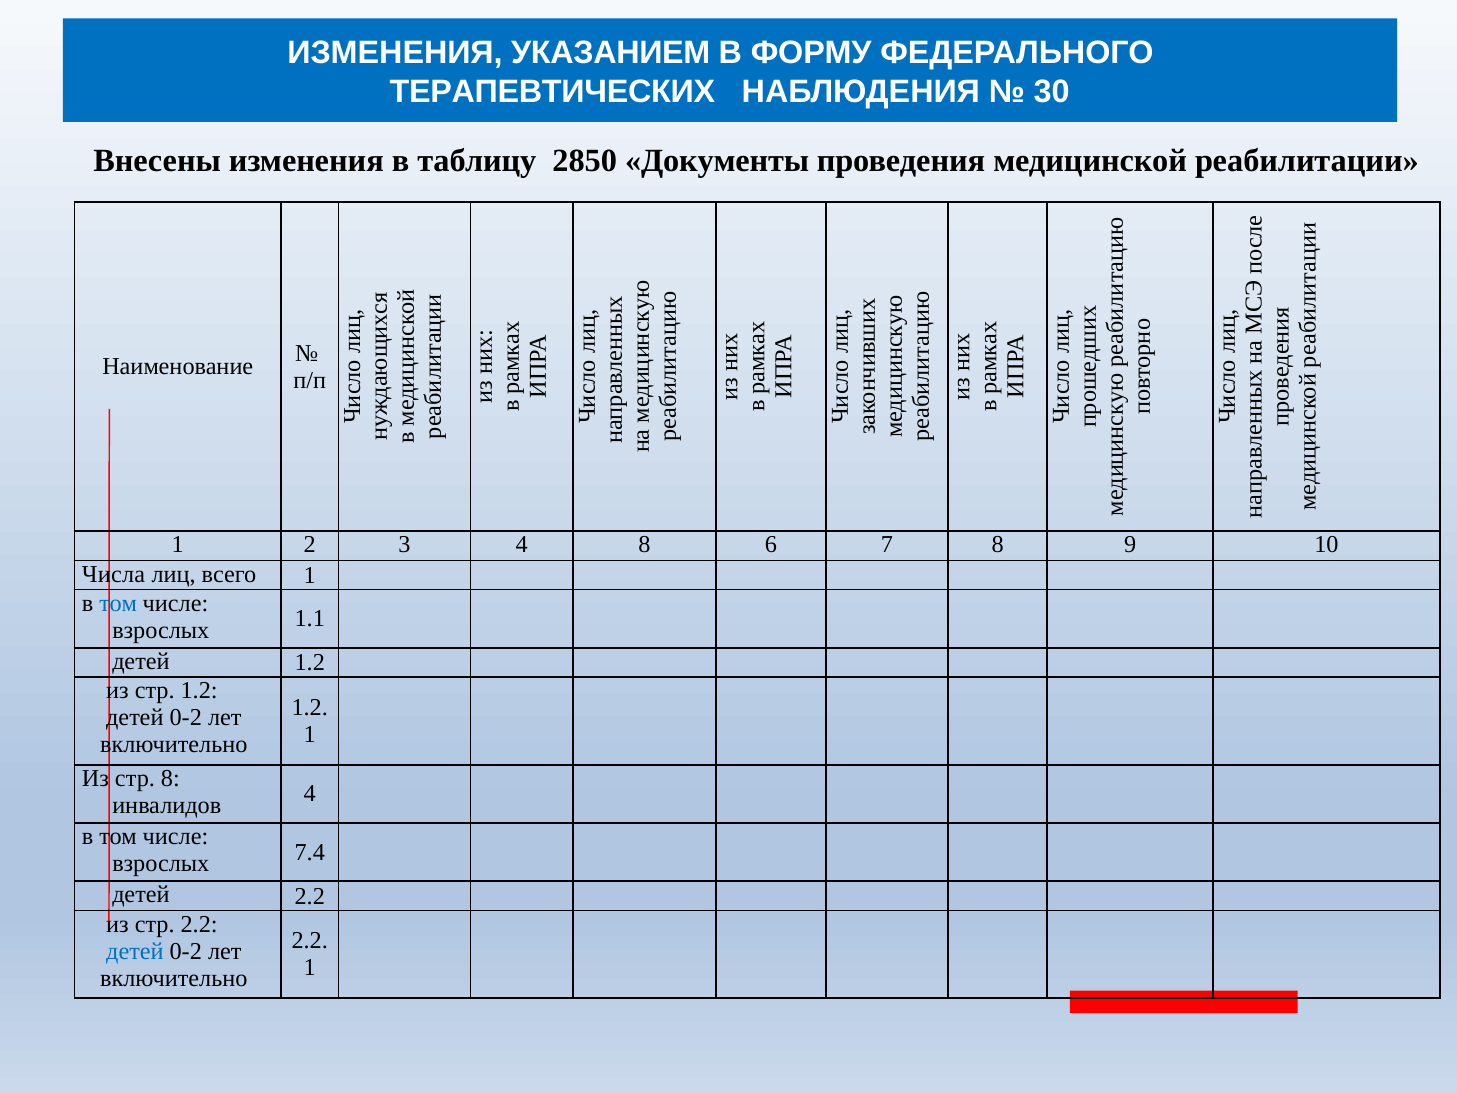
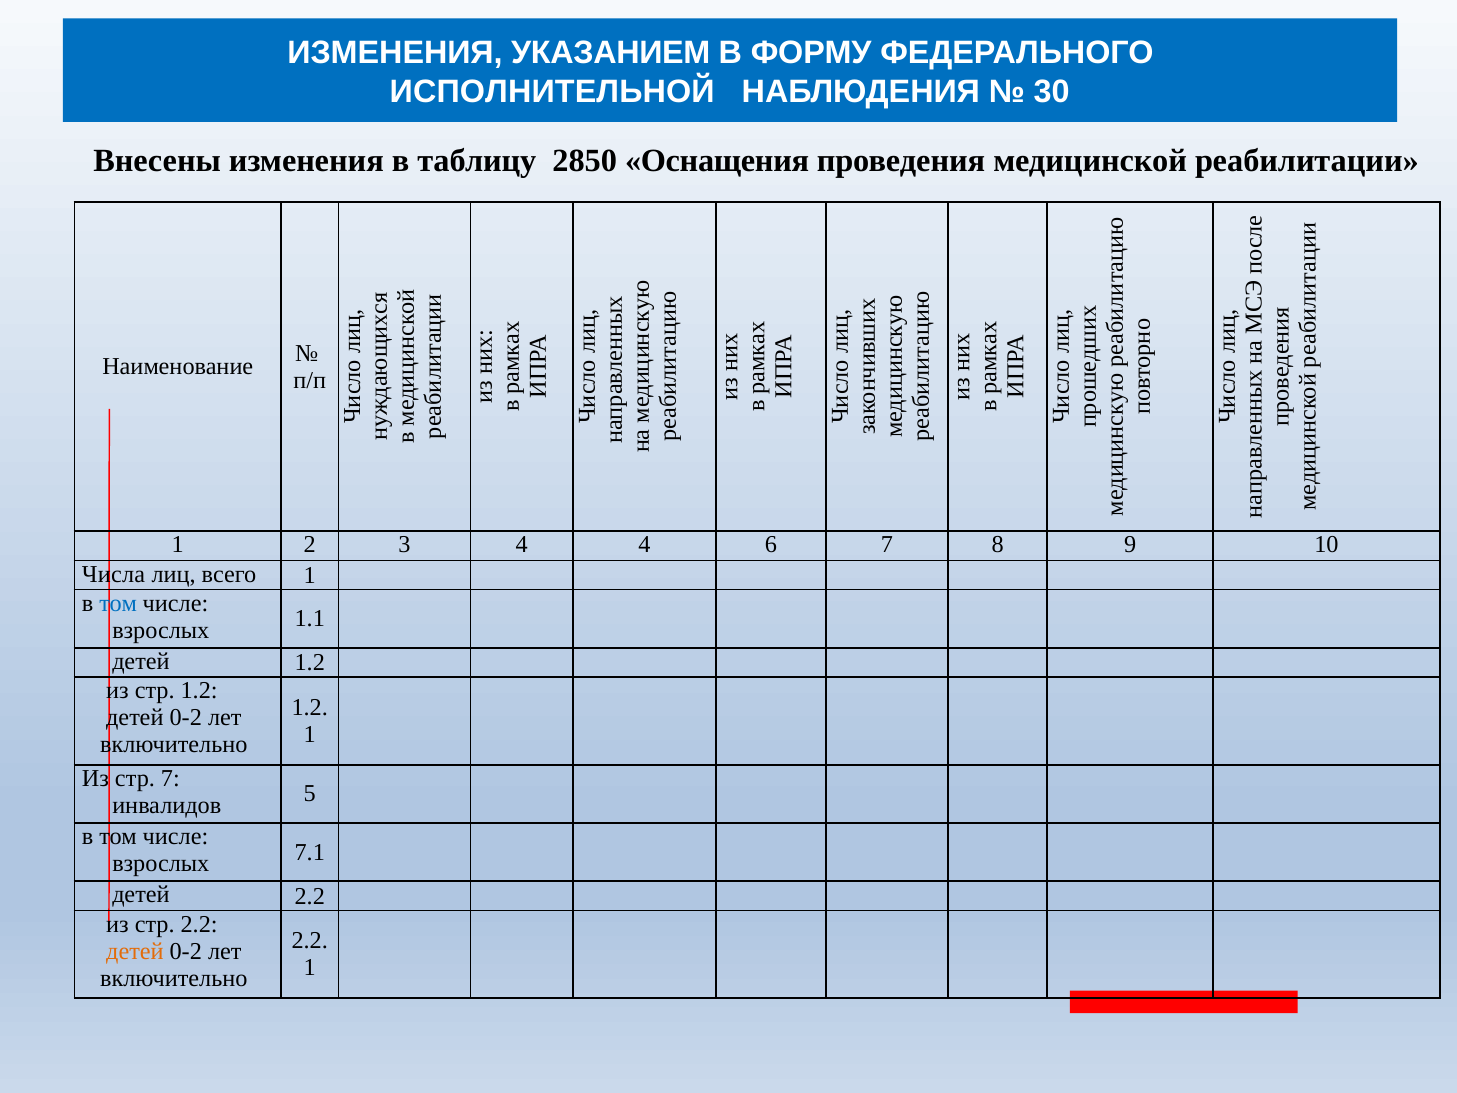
ТЕРАПЕВТИЧЕСКИХ: ТЕРАПЕВТИЧЕСКИХ -> ИСПОЛНИТЕЛЬНОЙ (552, 92)
Документы: Документы -> Оснащения (717, 161)
4 8: 8 -> 4 (645, 545)
стр 8: 8 -> 7 (170, 778)
инвалидов 4: 4 -> 5 (310, 794)
7.4: 7.4 -> 7.1 (310, 852)
детей colour: blue -> orange (135, 951)
